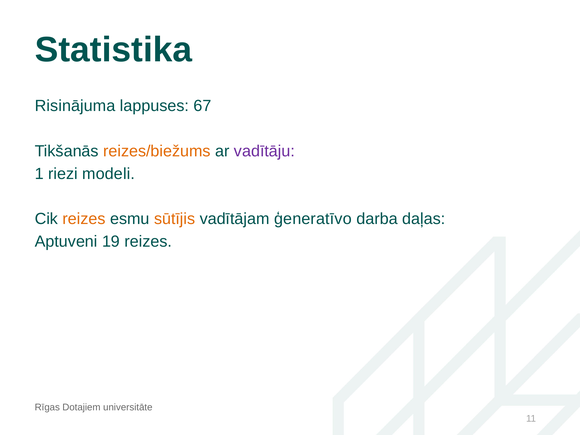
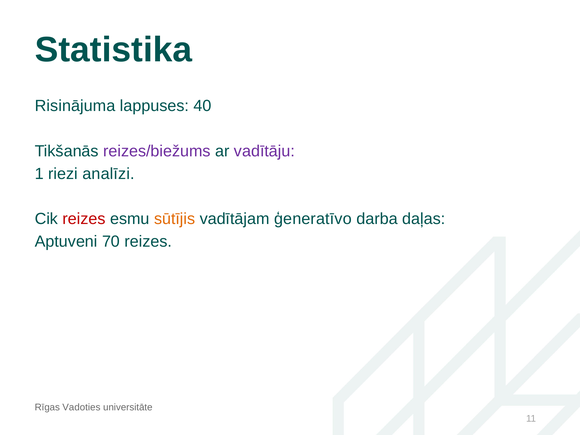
67: 67 -> 40 (202, 106)
reizes/biežums colour: orange -> purple (157, 151)
modeli: modeli -> analīzi (109, 174)
reizes colour: orange -> red (84, 219)
19: 19 -> 70 (111, 241)
Dotajiem: Dotajiem -> Vadoties (81, 407)
